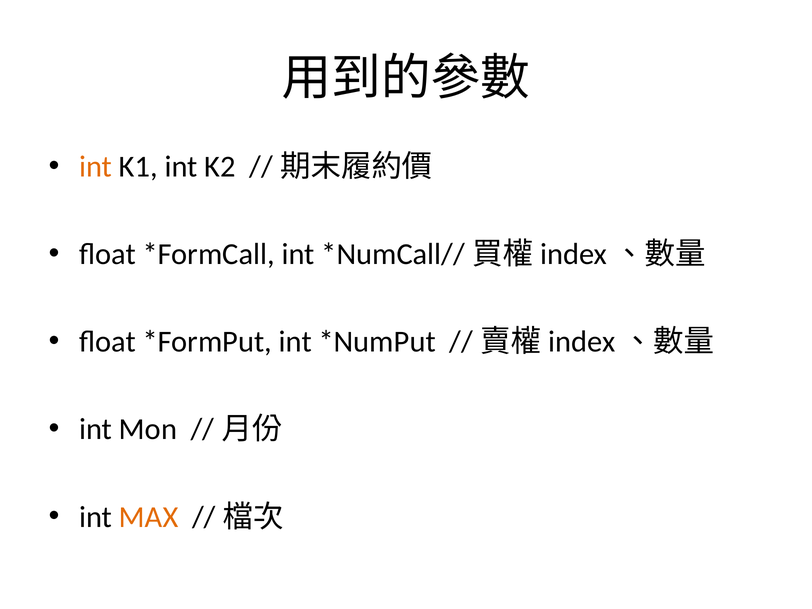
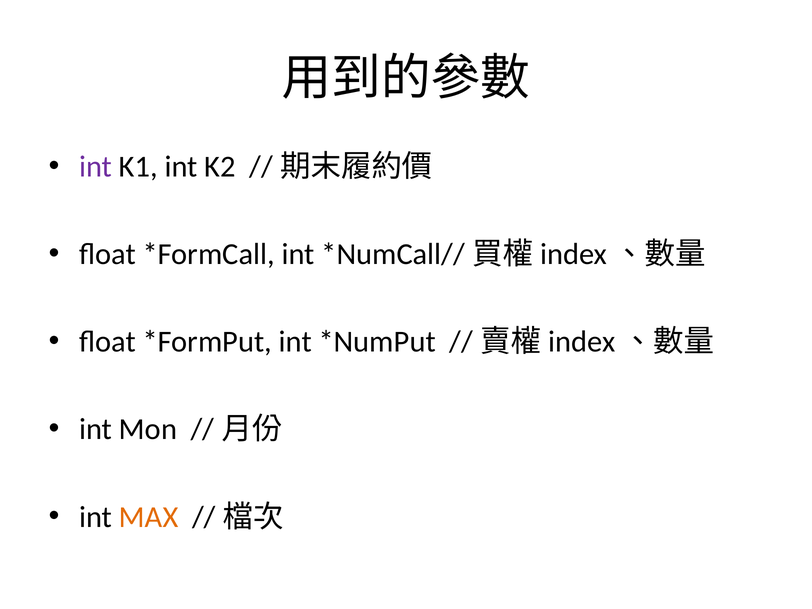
int colour: orange -> purple (96, 167)
